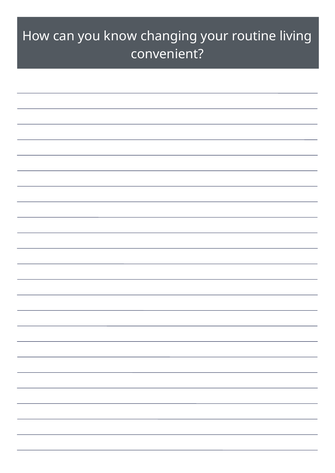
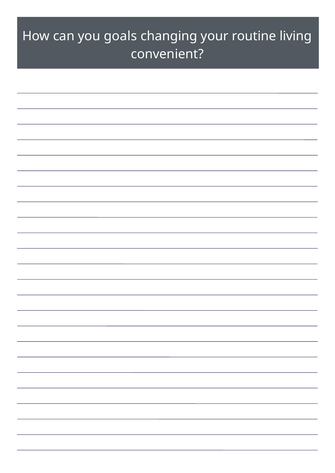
know: know -> goals (120, 36)
